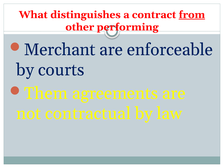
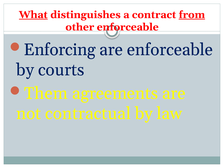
What underline: none -> present (33, 15)
other performing: performing -> enforceable (128, 27)
Merchant: Merchant -> Enforcing (60, 50)
